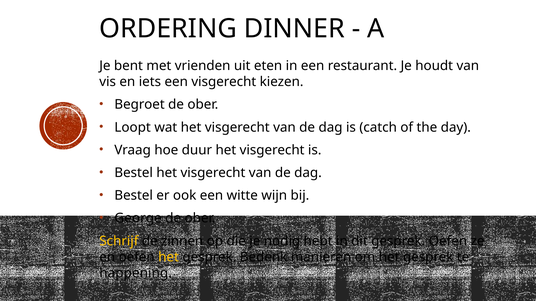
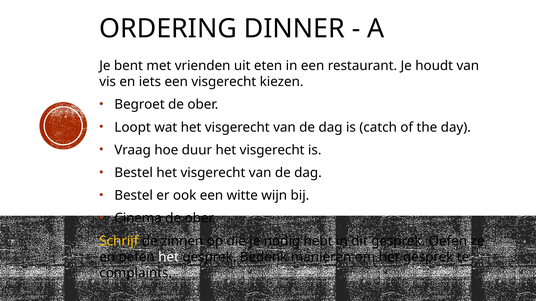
George: George -> Cinema (138, 219)
het colour: yellow -> white (169, 257)
happening: happening -> complaints (136, 274)
